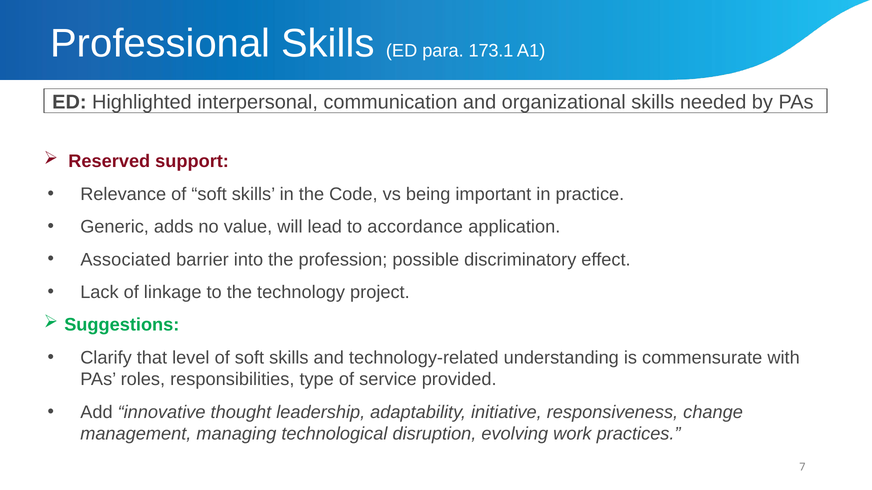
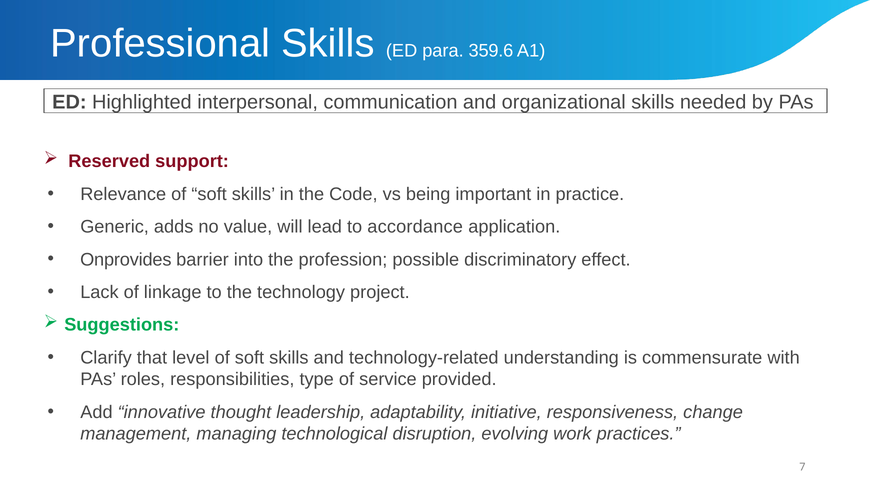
173.1: 173.1 -> 359.6 (491, 51)
Associated: Associated -> Onprovides (126, 260)
